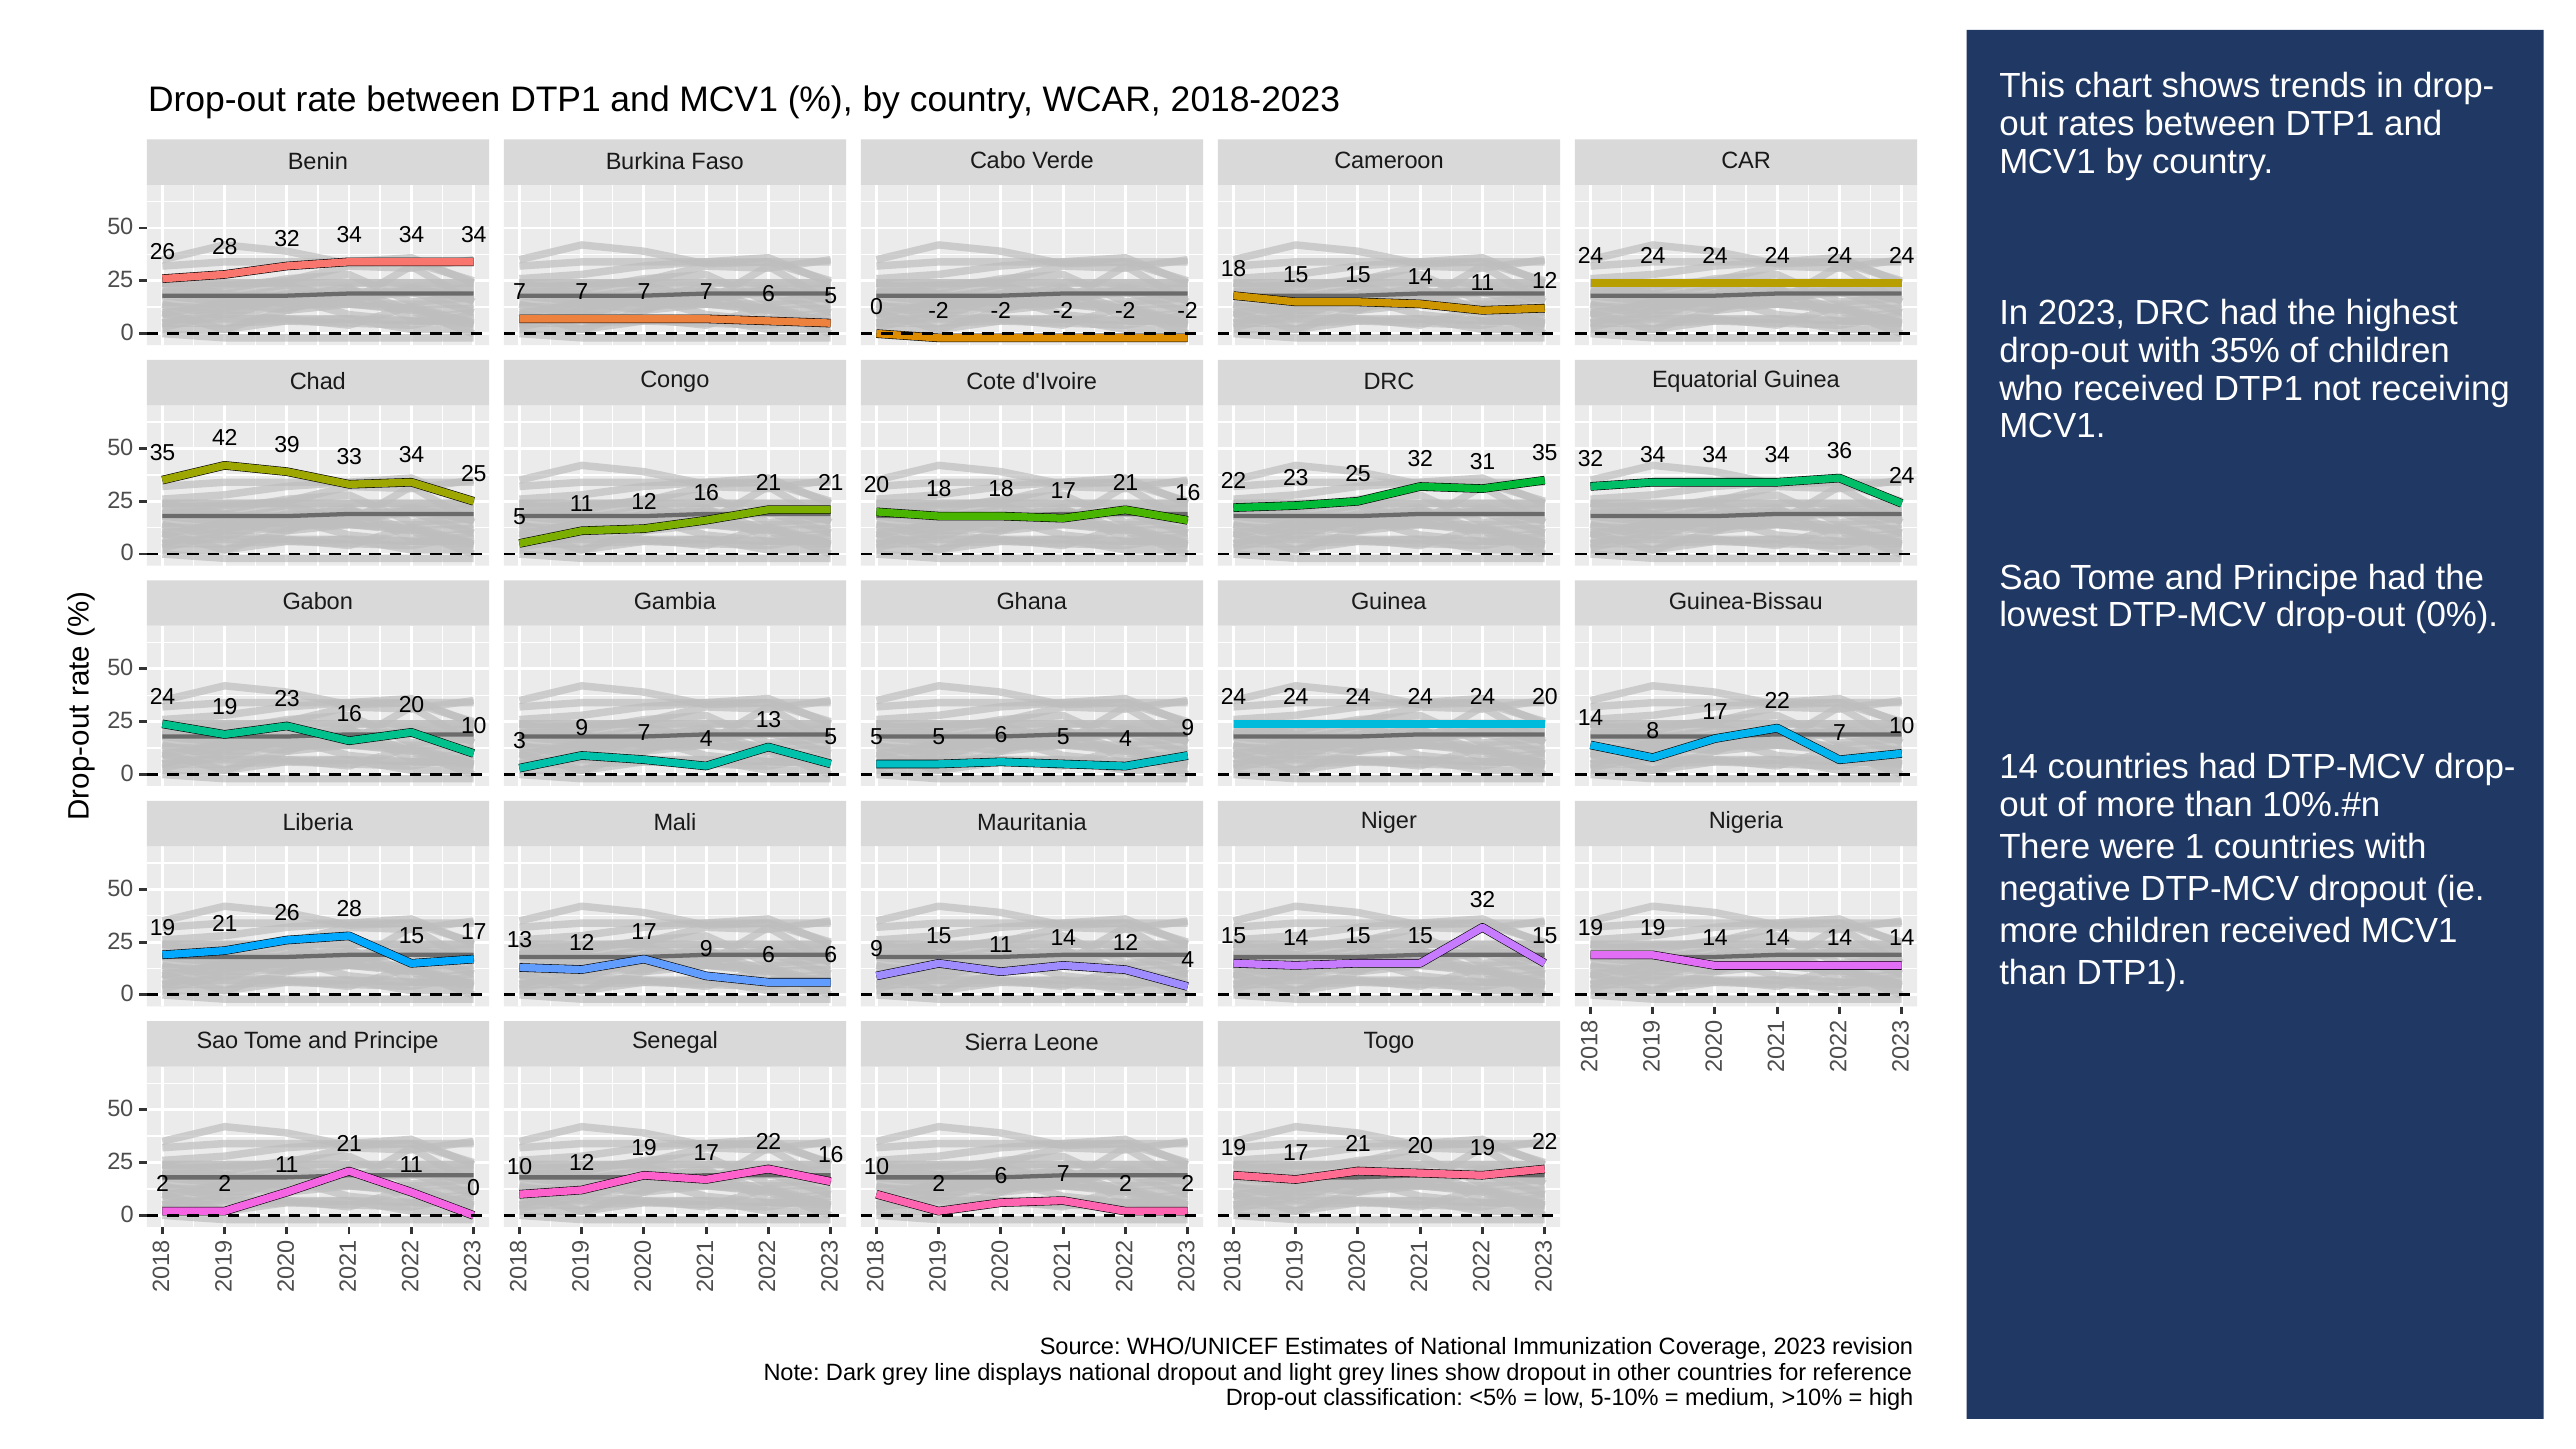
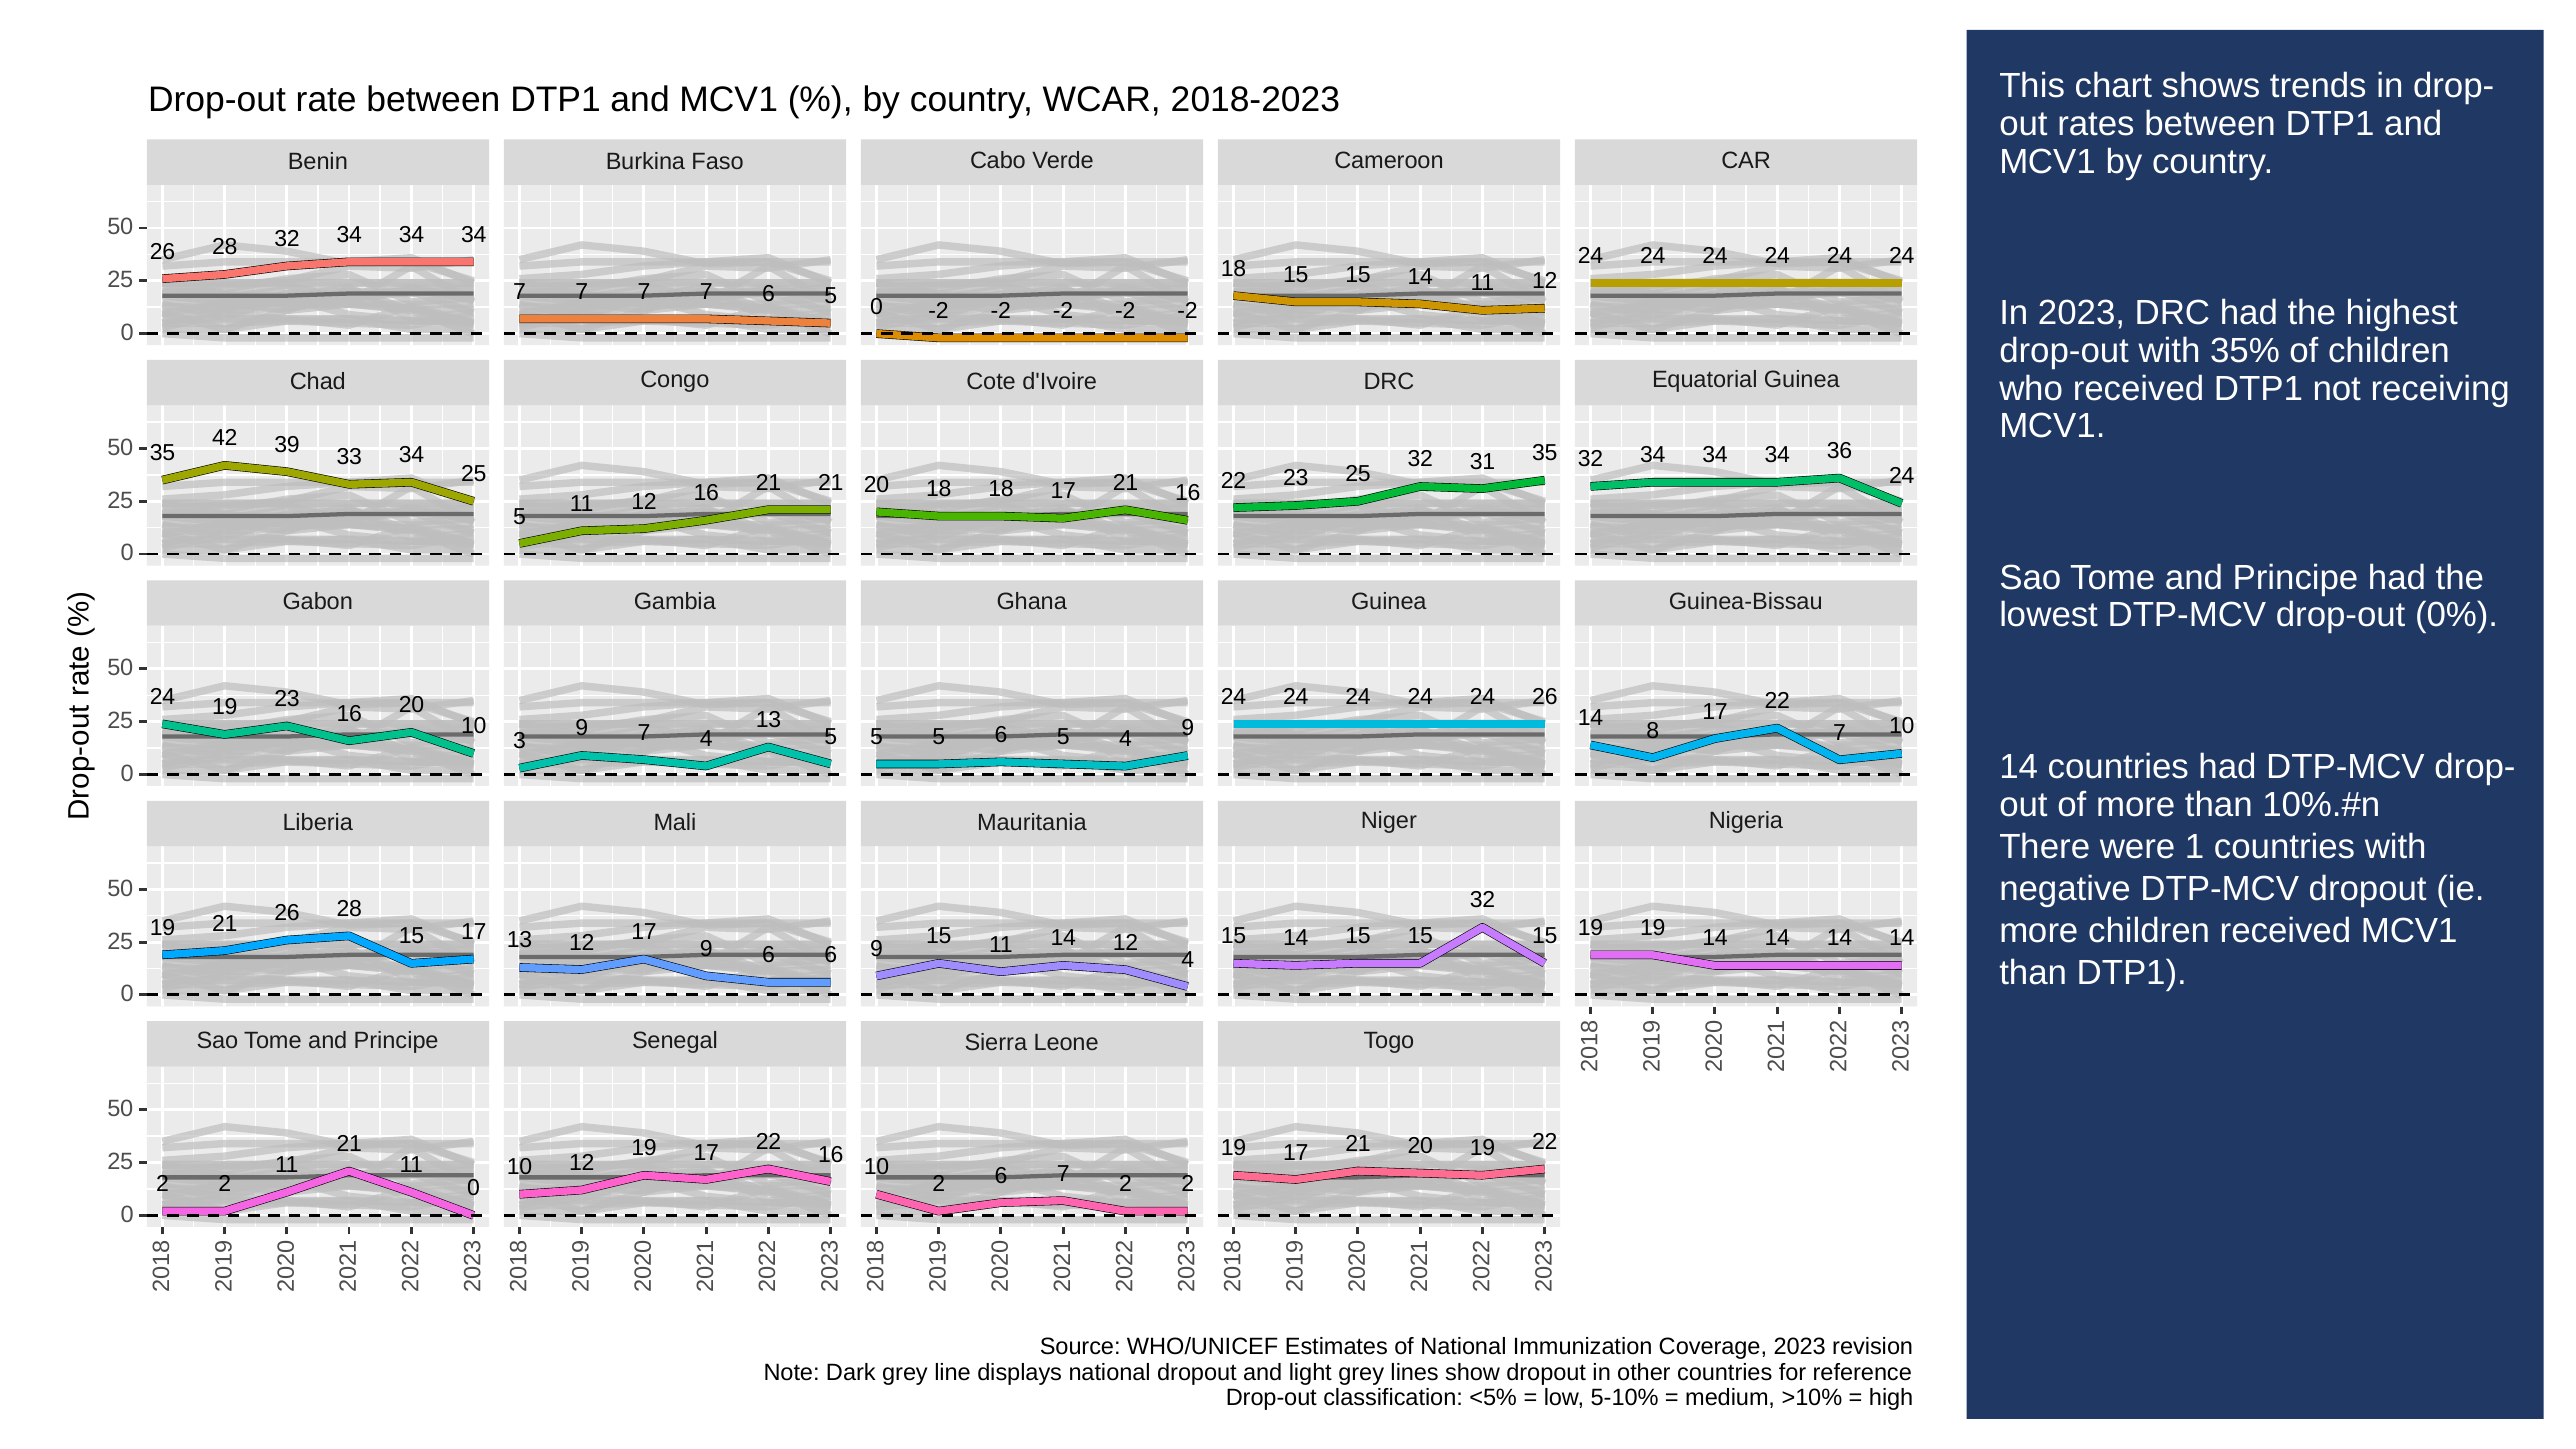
24 20: 20 -> 26 (1545, 697)
